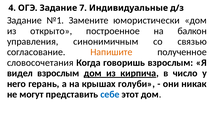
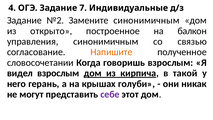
№1: №1 -> №2 (55, 20)
Замените юмористически: юмористически -> синонимичным (146, 20)
словосочетания: словосочетания -> словосочетании (40, 63)
число: число -> такой (185, 73)
себе colour: blue -> purple (110, 94)
